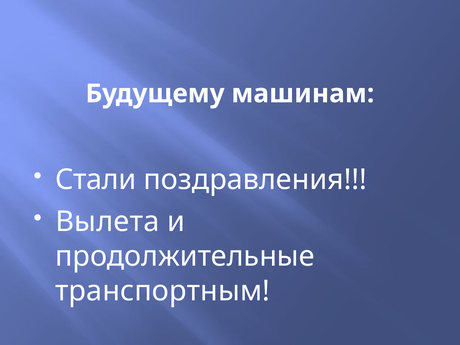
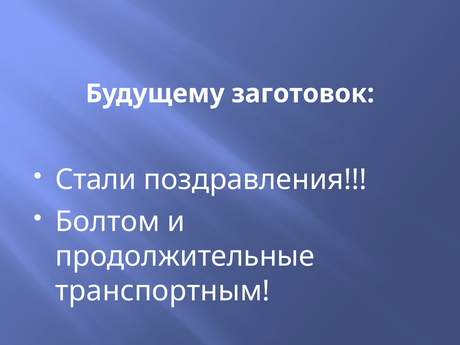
машинам: машинам -> заготовок (303, 94)
Вылета: Вылета -> Болтом (107, 222)
